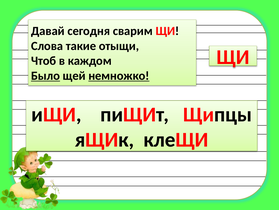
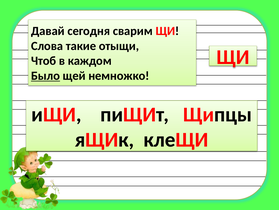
немножко underline: present -> none (119, 75)
